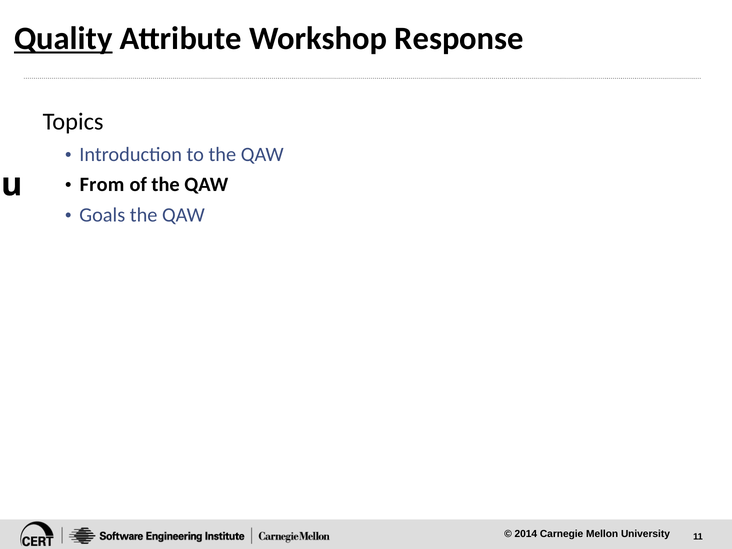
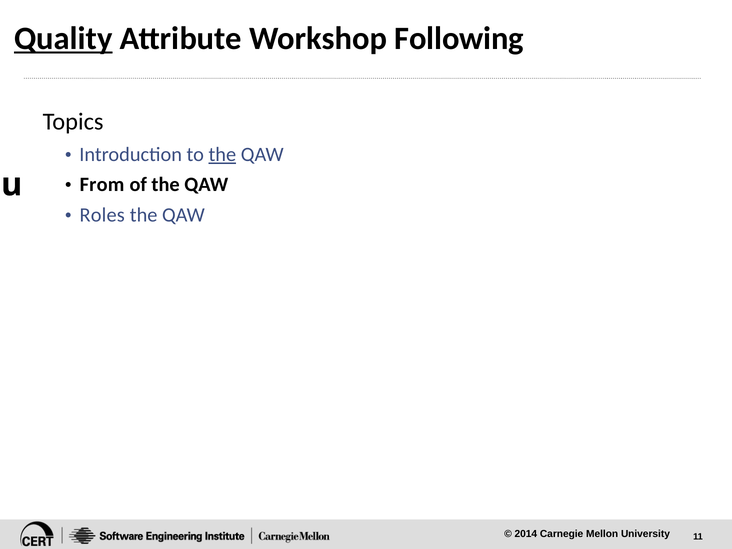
Response: Response -> Following (459, 39)
the underline: none -> present (222, 154)
Goals: Goals -> Roles (102, 215)
